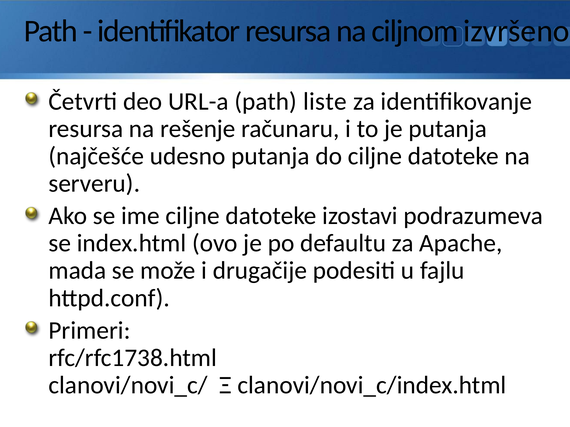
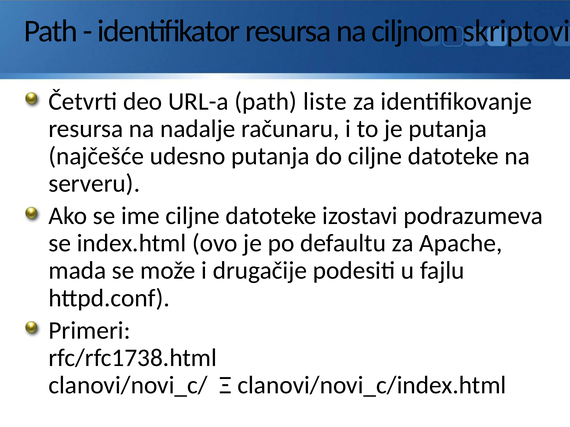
izvršeno: izvršeno -> skriptovi (517, 31)
rešenje: rešenje -> nadalje (198, 129)
